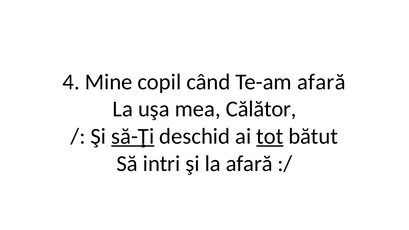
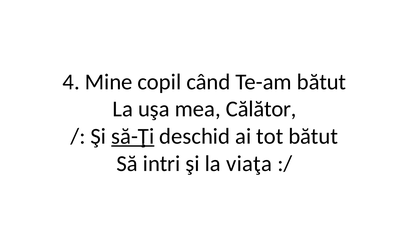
Te-am afară: afară -> bătut (322, 82)
tot underline: present -> none (270, 136)
la afară: afară -> viaţa (249, 164)
